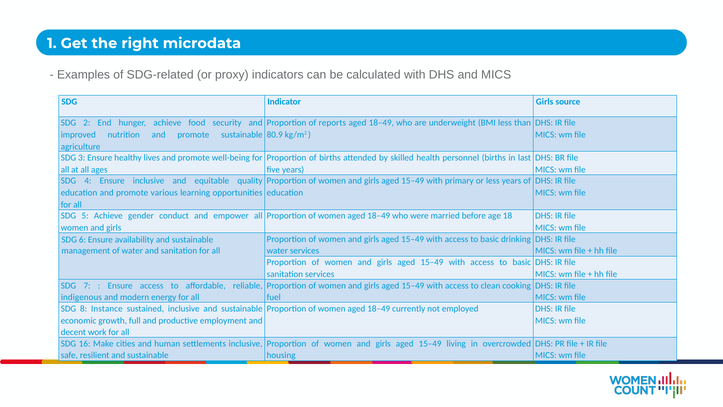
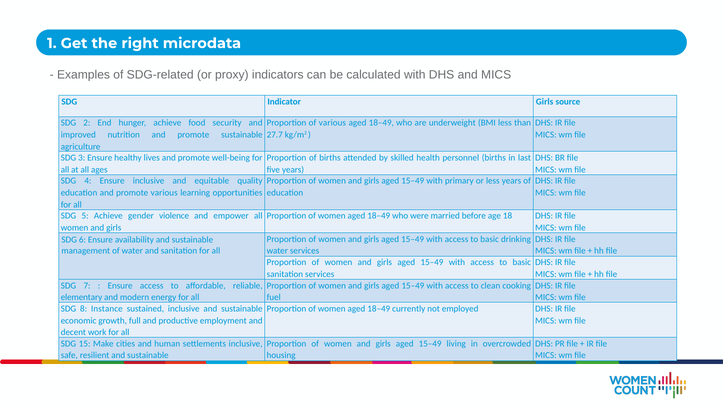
of reports: reports -> various (332, 123)
80.9: 80.9 -> 27.7 (275, 135)
conduct: conduct -> violence (174, 216)
indigenous: indigenous -> elementary (81, 297)
16: 16 -> 15 (85, 343)
